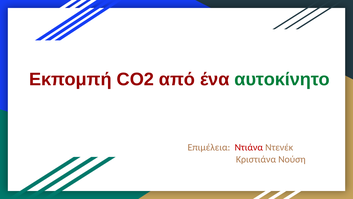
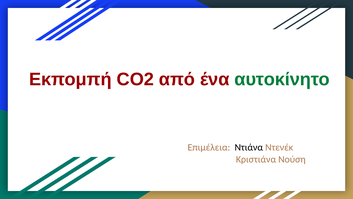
Ντιάνα colour: red -> black (249, 147)
